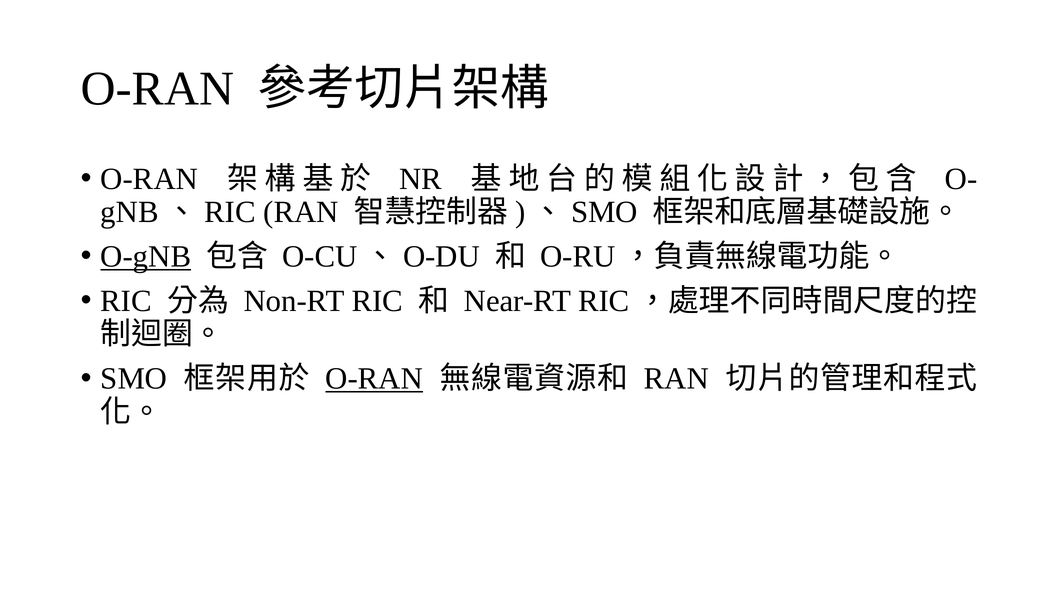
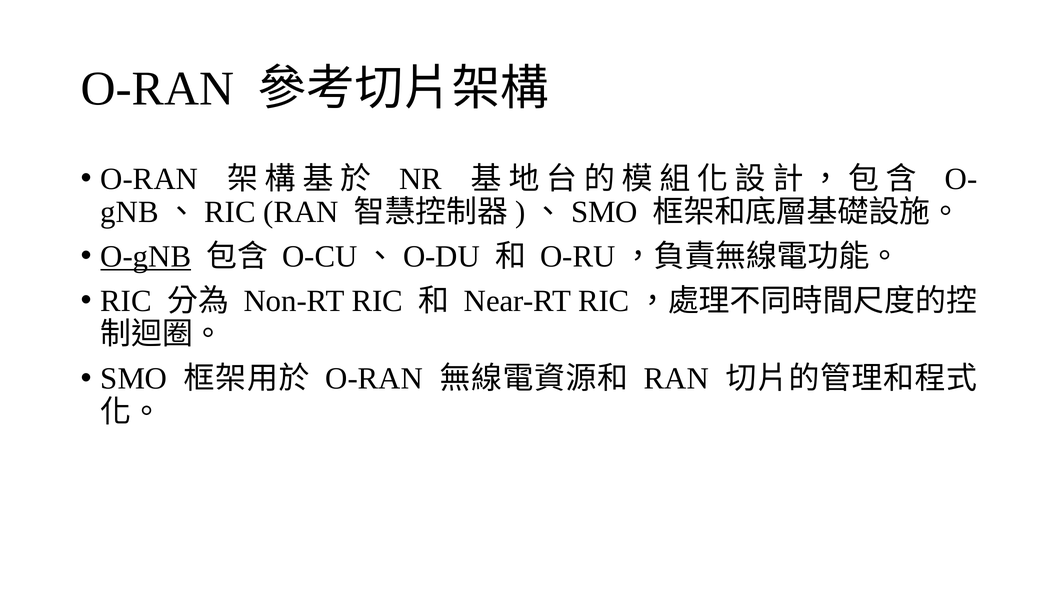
O-RAN underline: present -> none (374, 379)
